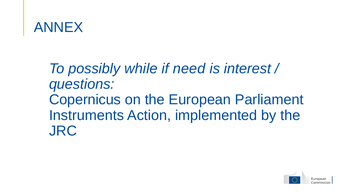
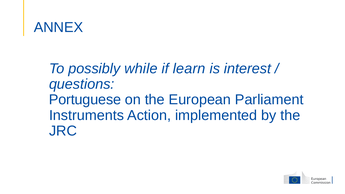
need: need -> learn (189, 69)
Copernicus: Copernicus -> Portuguese (85, 100)
